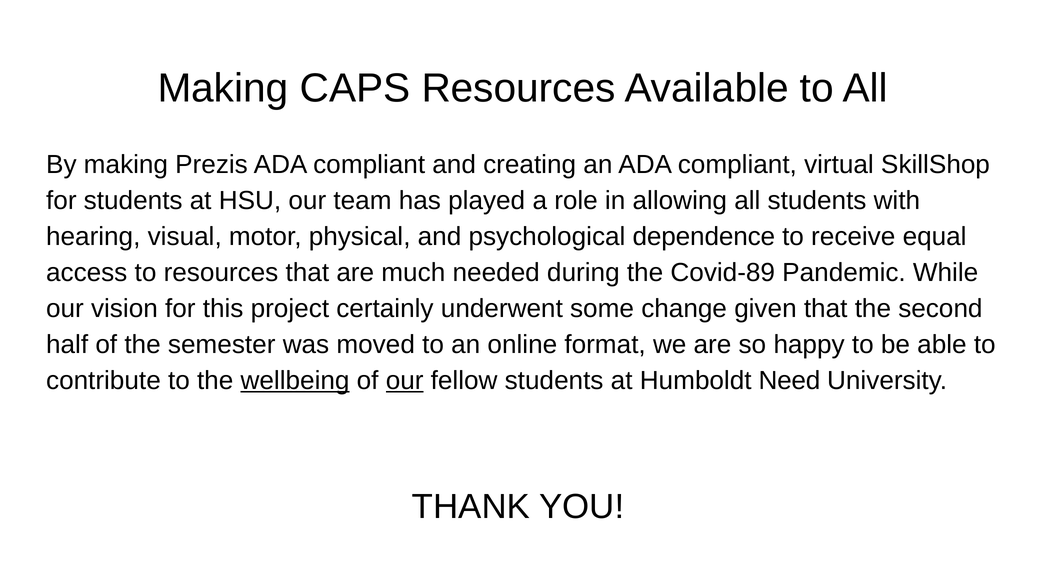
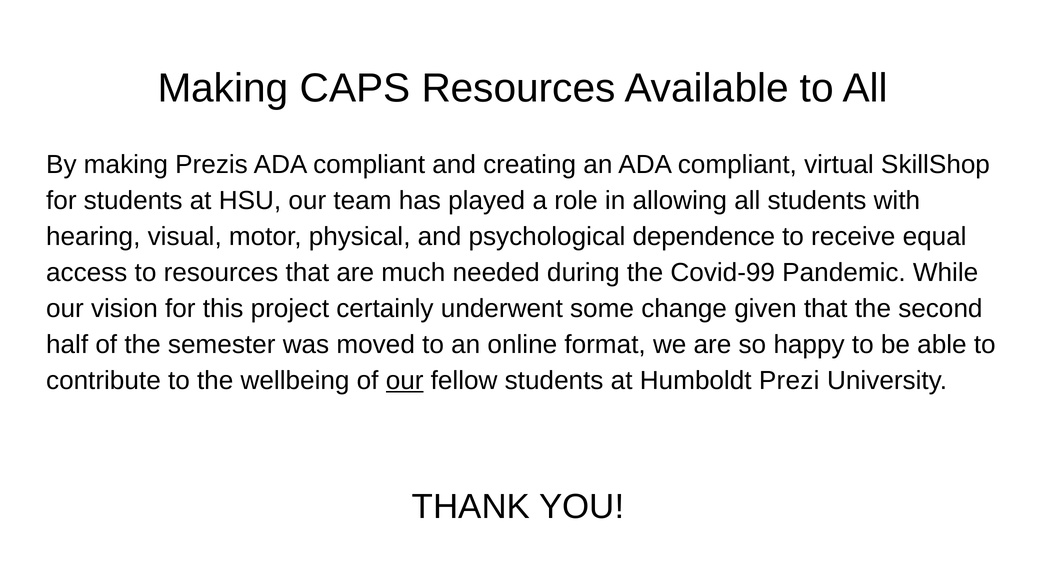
Covid-89: Covid-89 -> Covid-99 (723, 273)
wellbeing underline: present -> none (295, 381)
Need: Need -> Prezi (789, 381)
